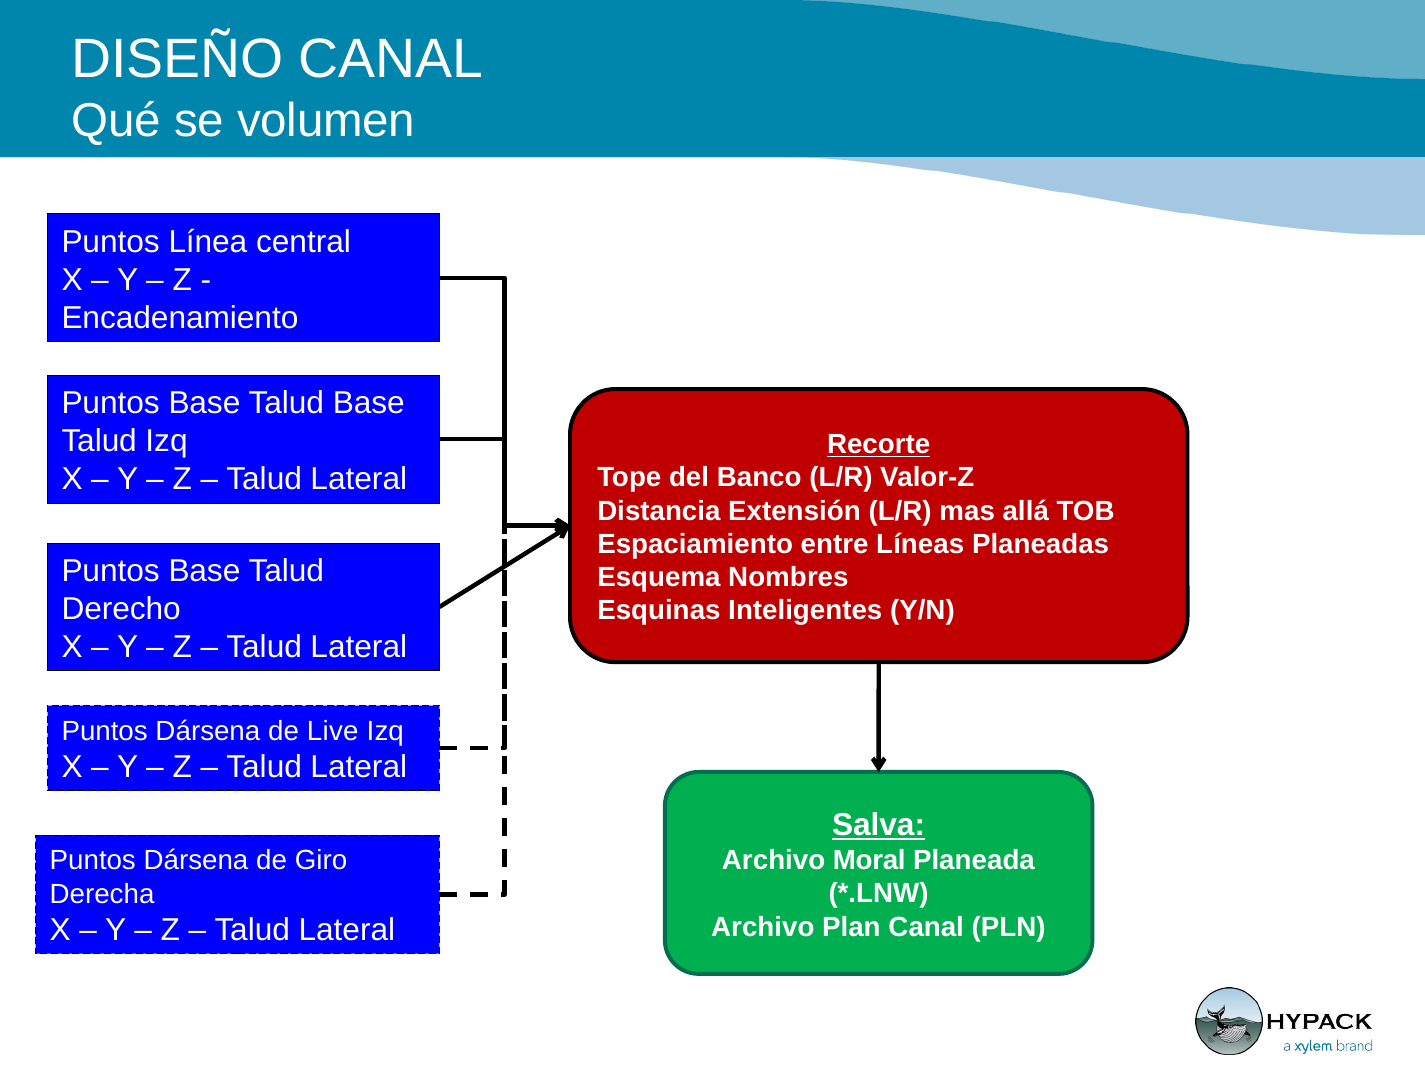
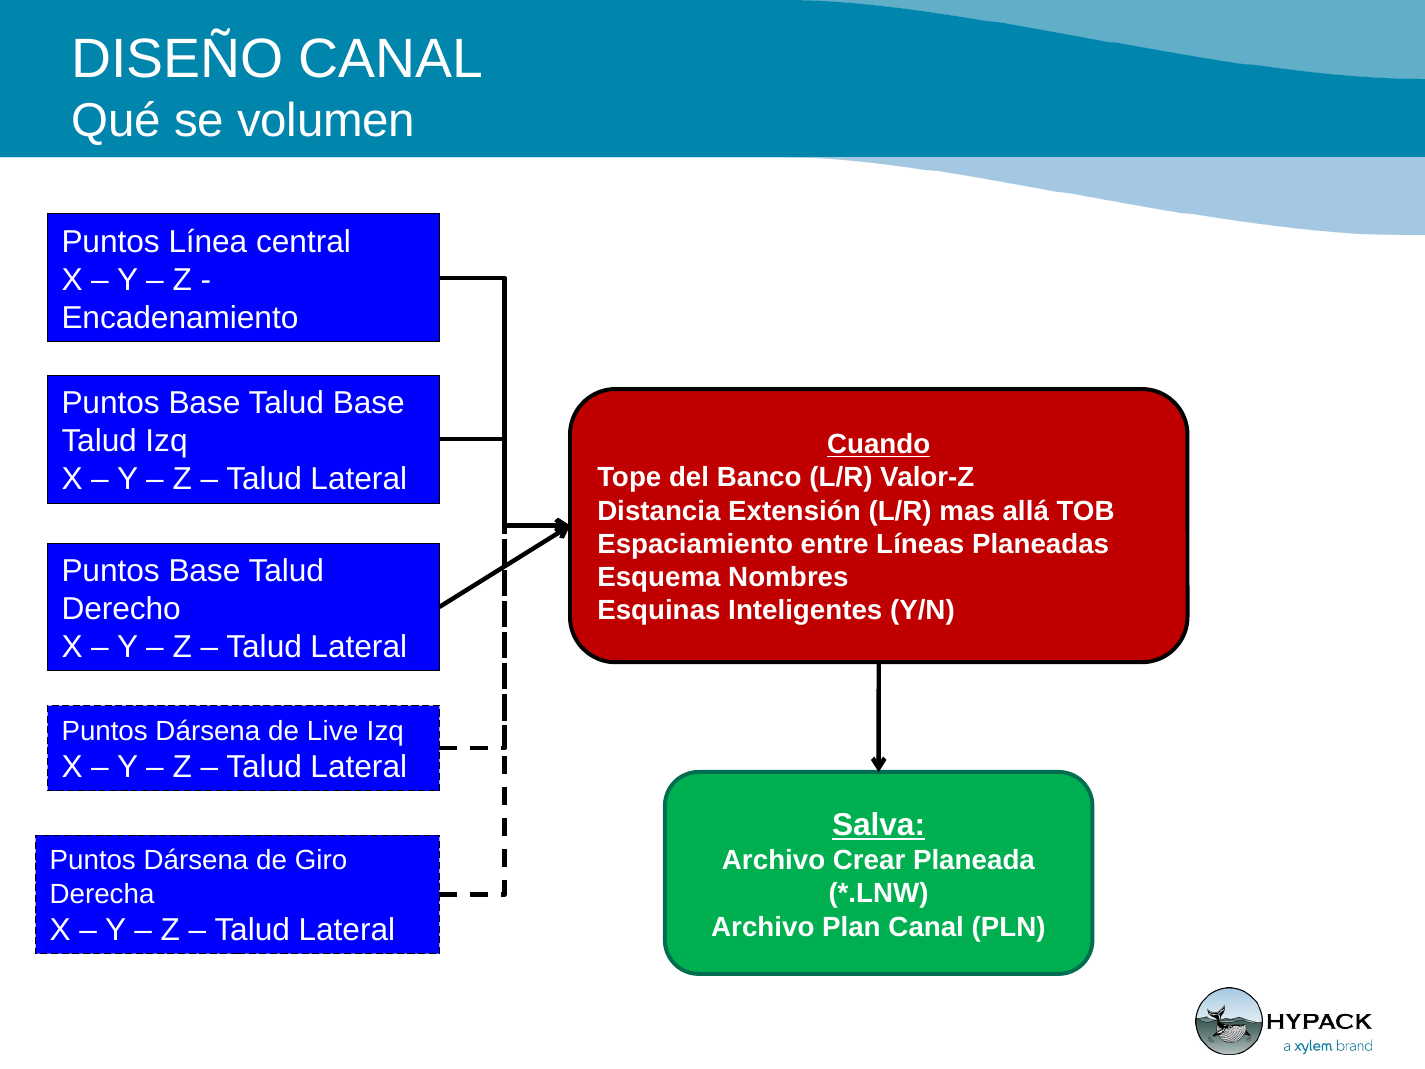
Recorte: Recorte -> Cuando (879, 444)
Moral: Moral -> Crear (869, 860)
